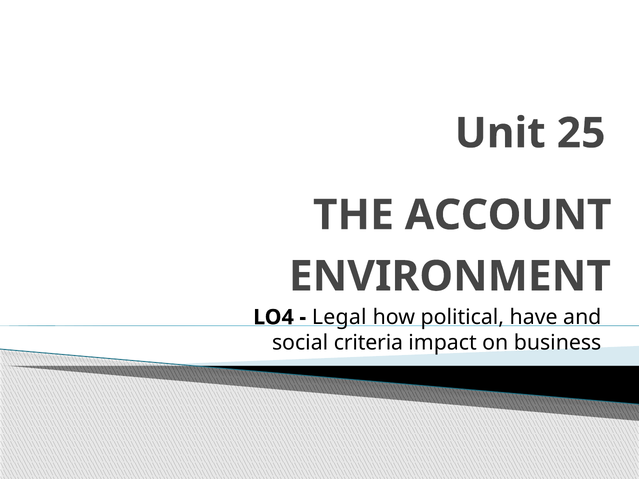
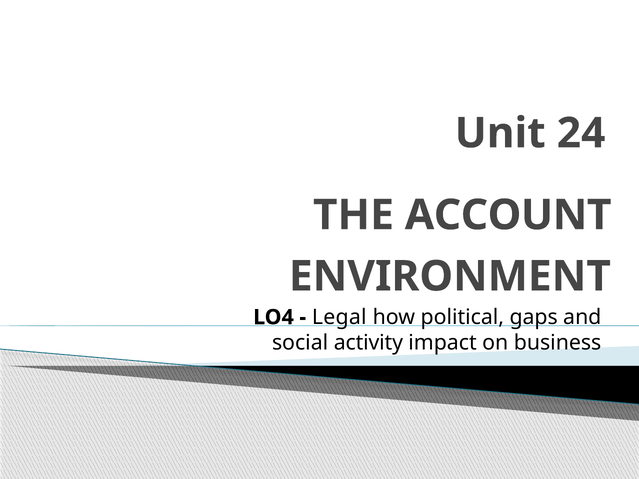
25: 25 -> 24 (581, 133)
have: have -> gaps (534, 317)
criteria: criteria -> activity (368, 343)
